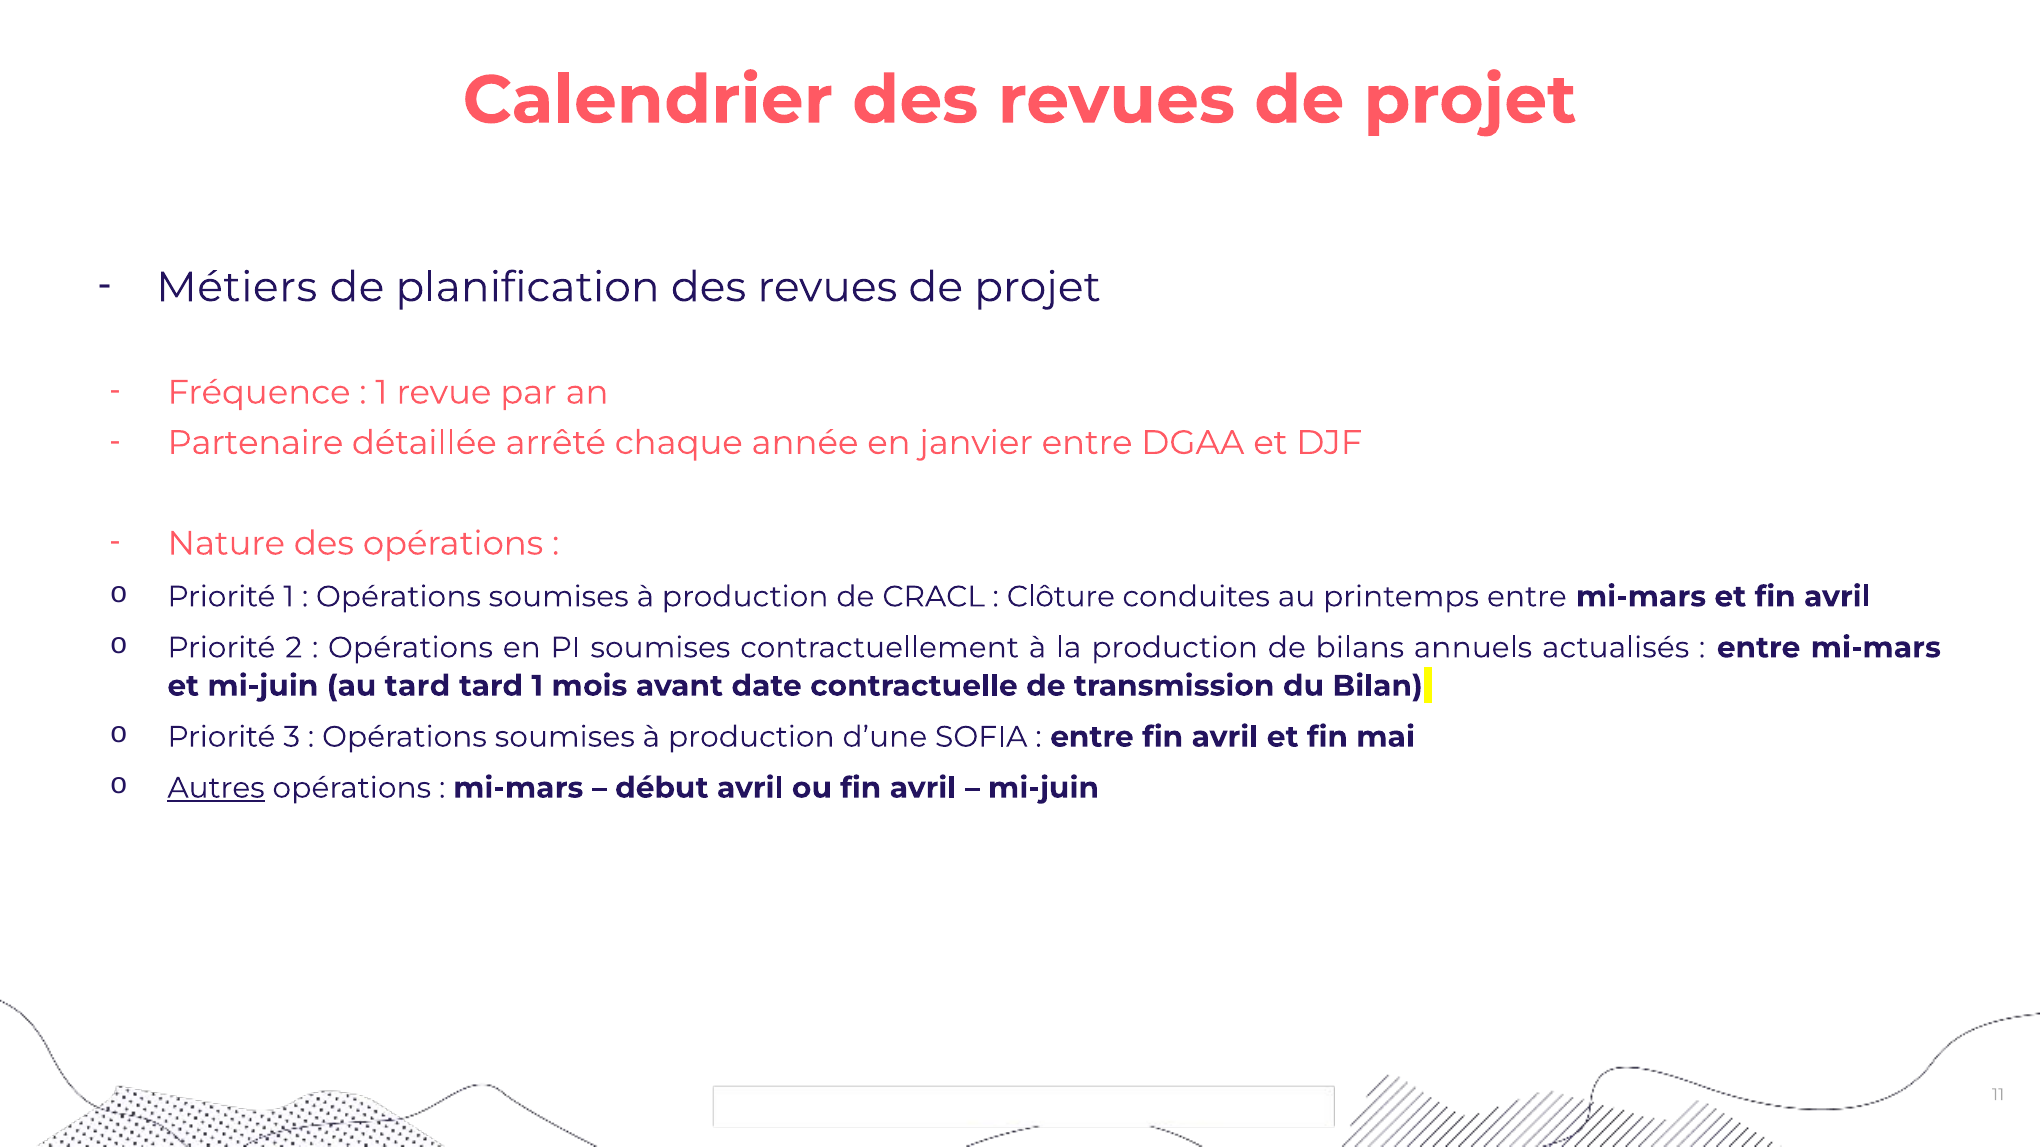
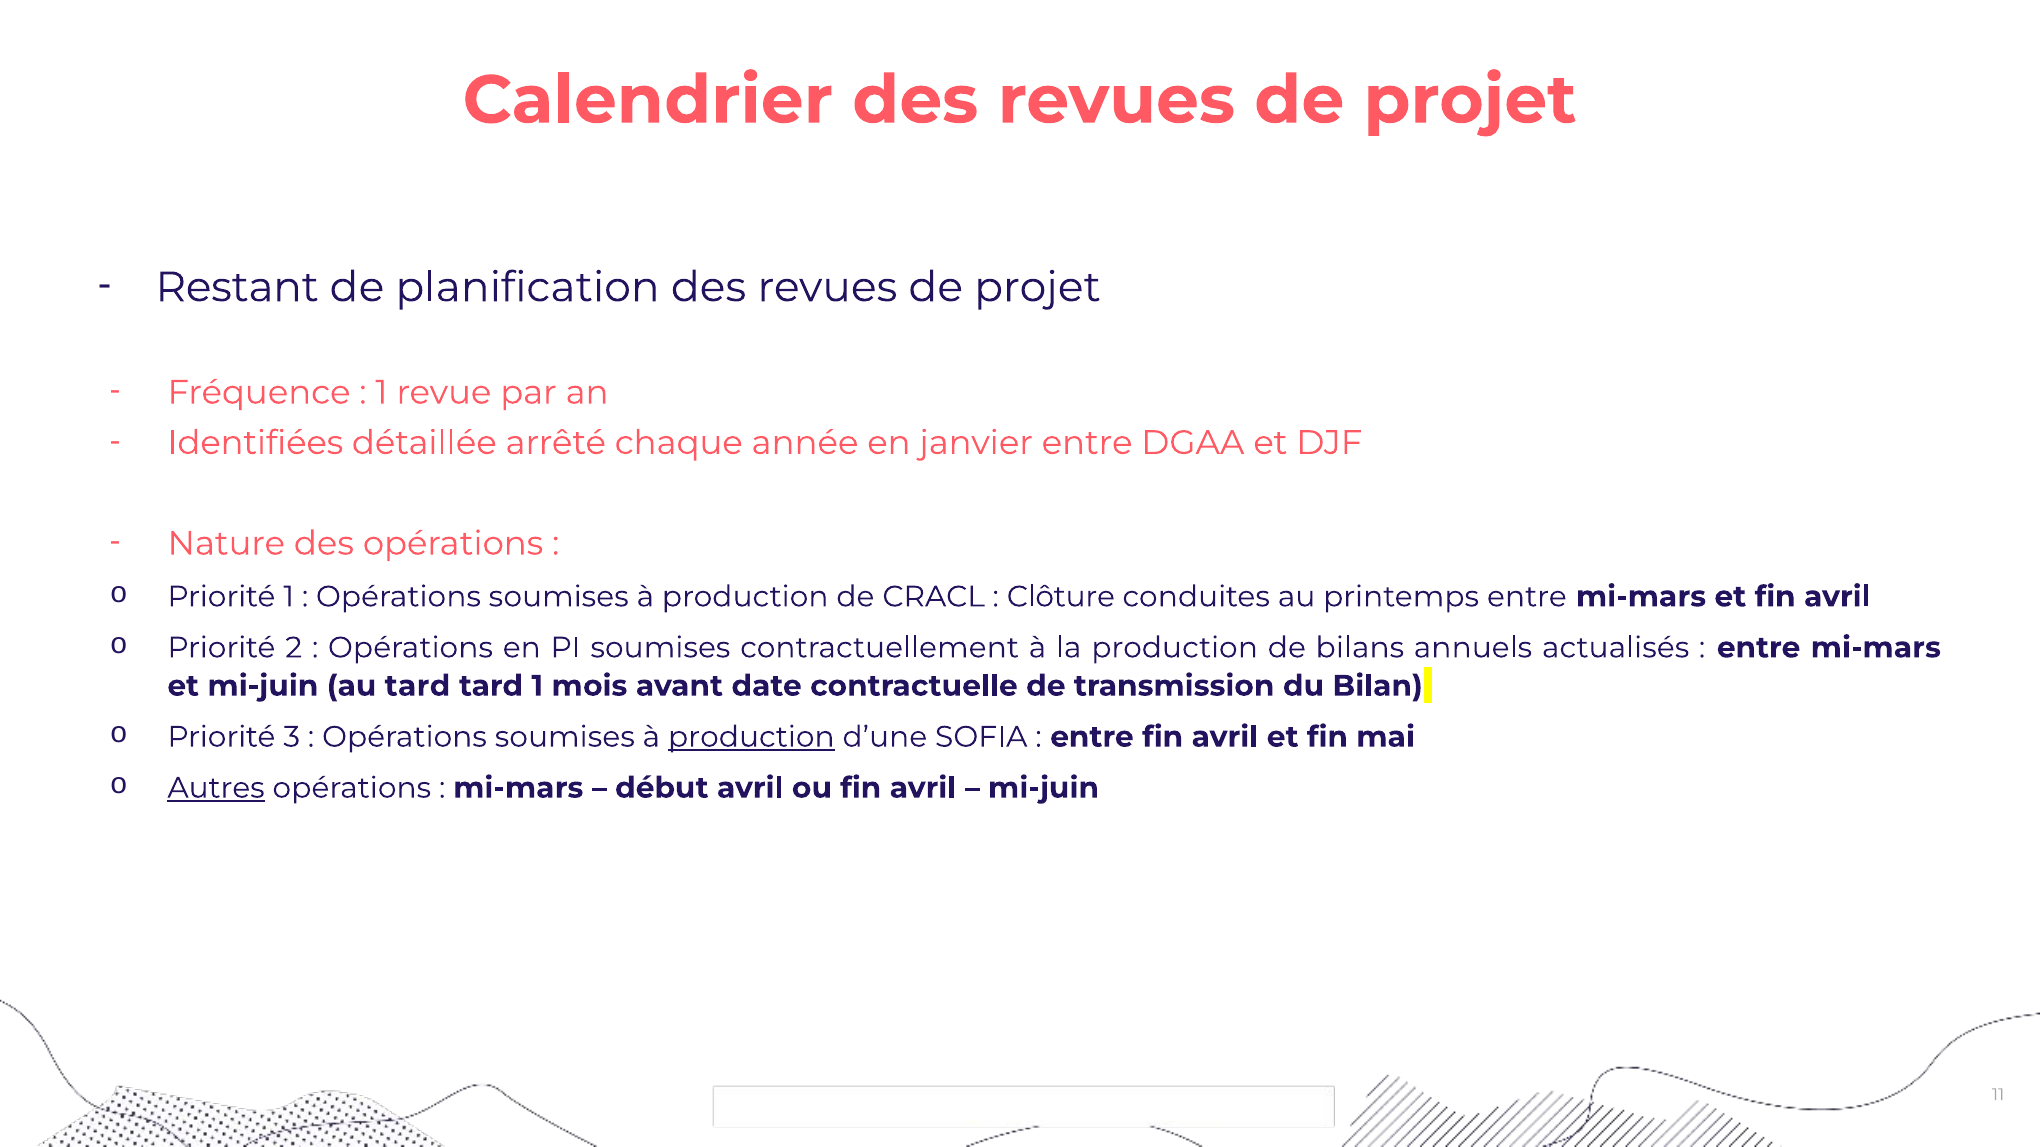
Métiers: Métiers -> Restant (237, 287)
Partenaire: Partenaire -> Identifiées (255, 443)
production underline: none -> present (751, 737)
